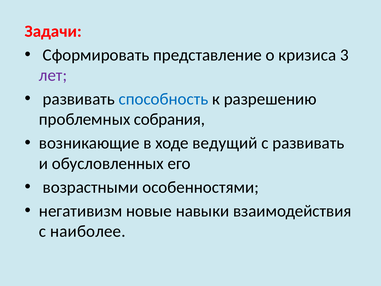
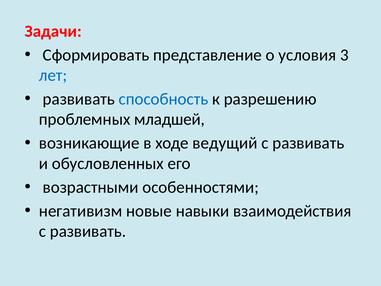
кризиса: кризиса -> условия (307, 55)
лет colour: purple -> blue (53, 75)
собрания: собрания -> младшей (169, 119)
наиболее: наиболее -> развивать (88, 231)
